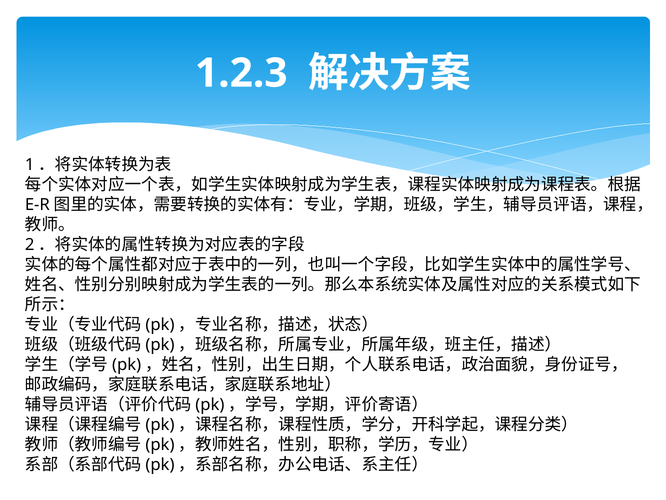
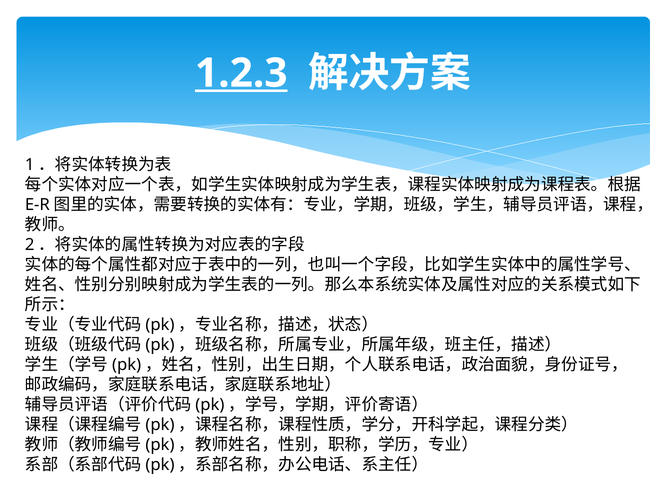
1.2.3 underline: none -> present (241, 73)
